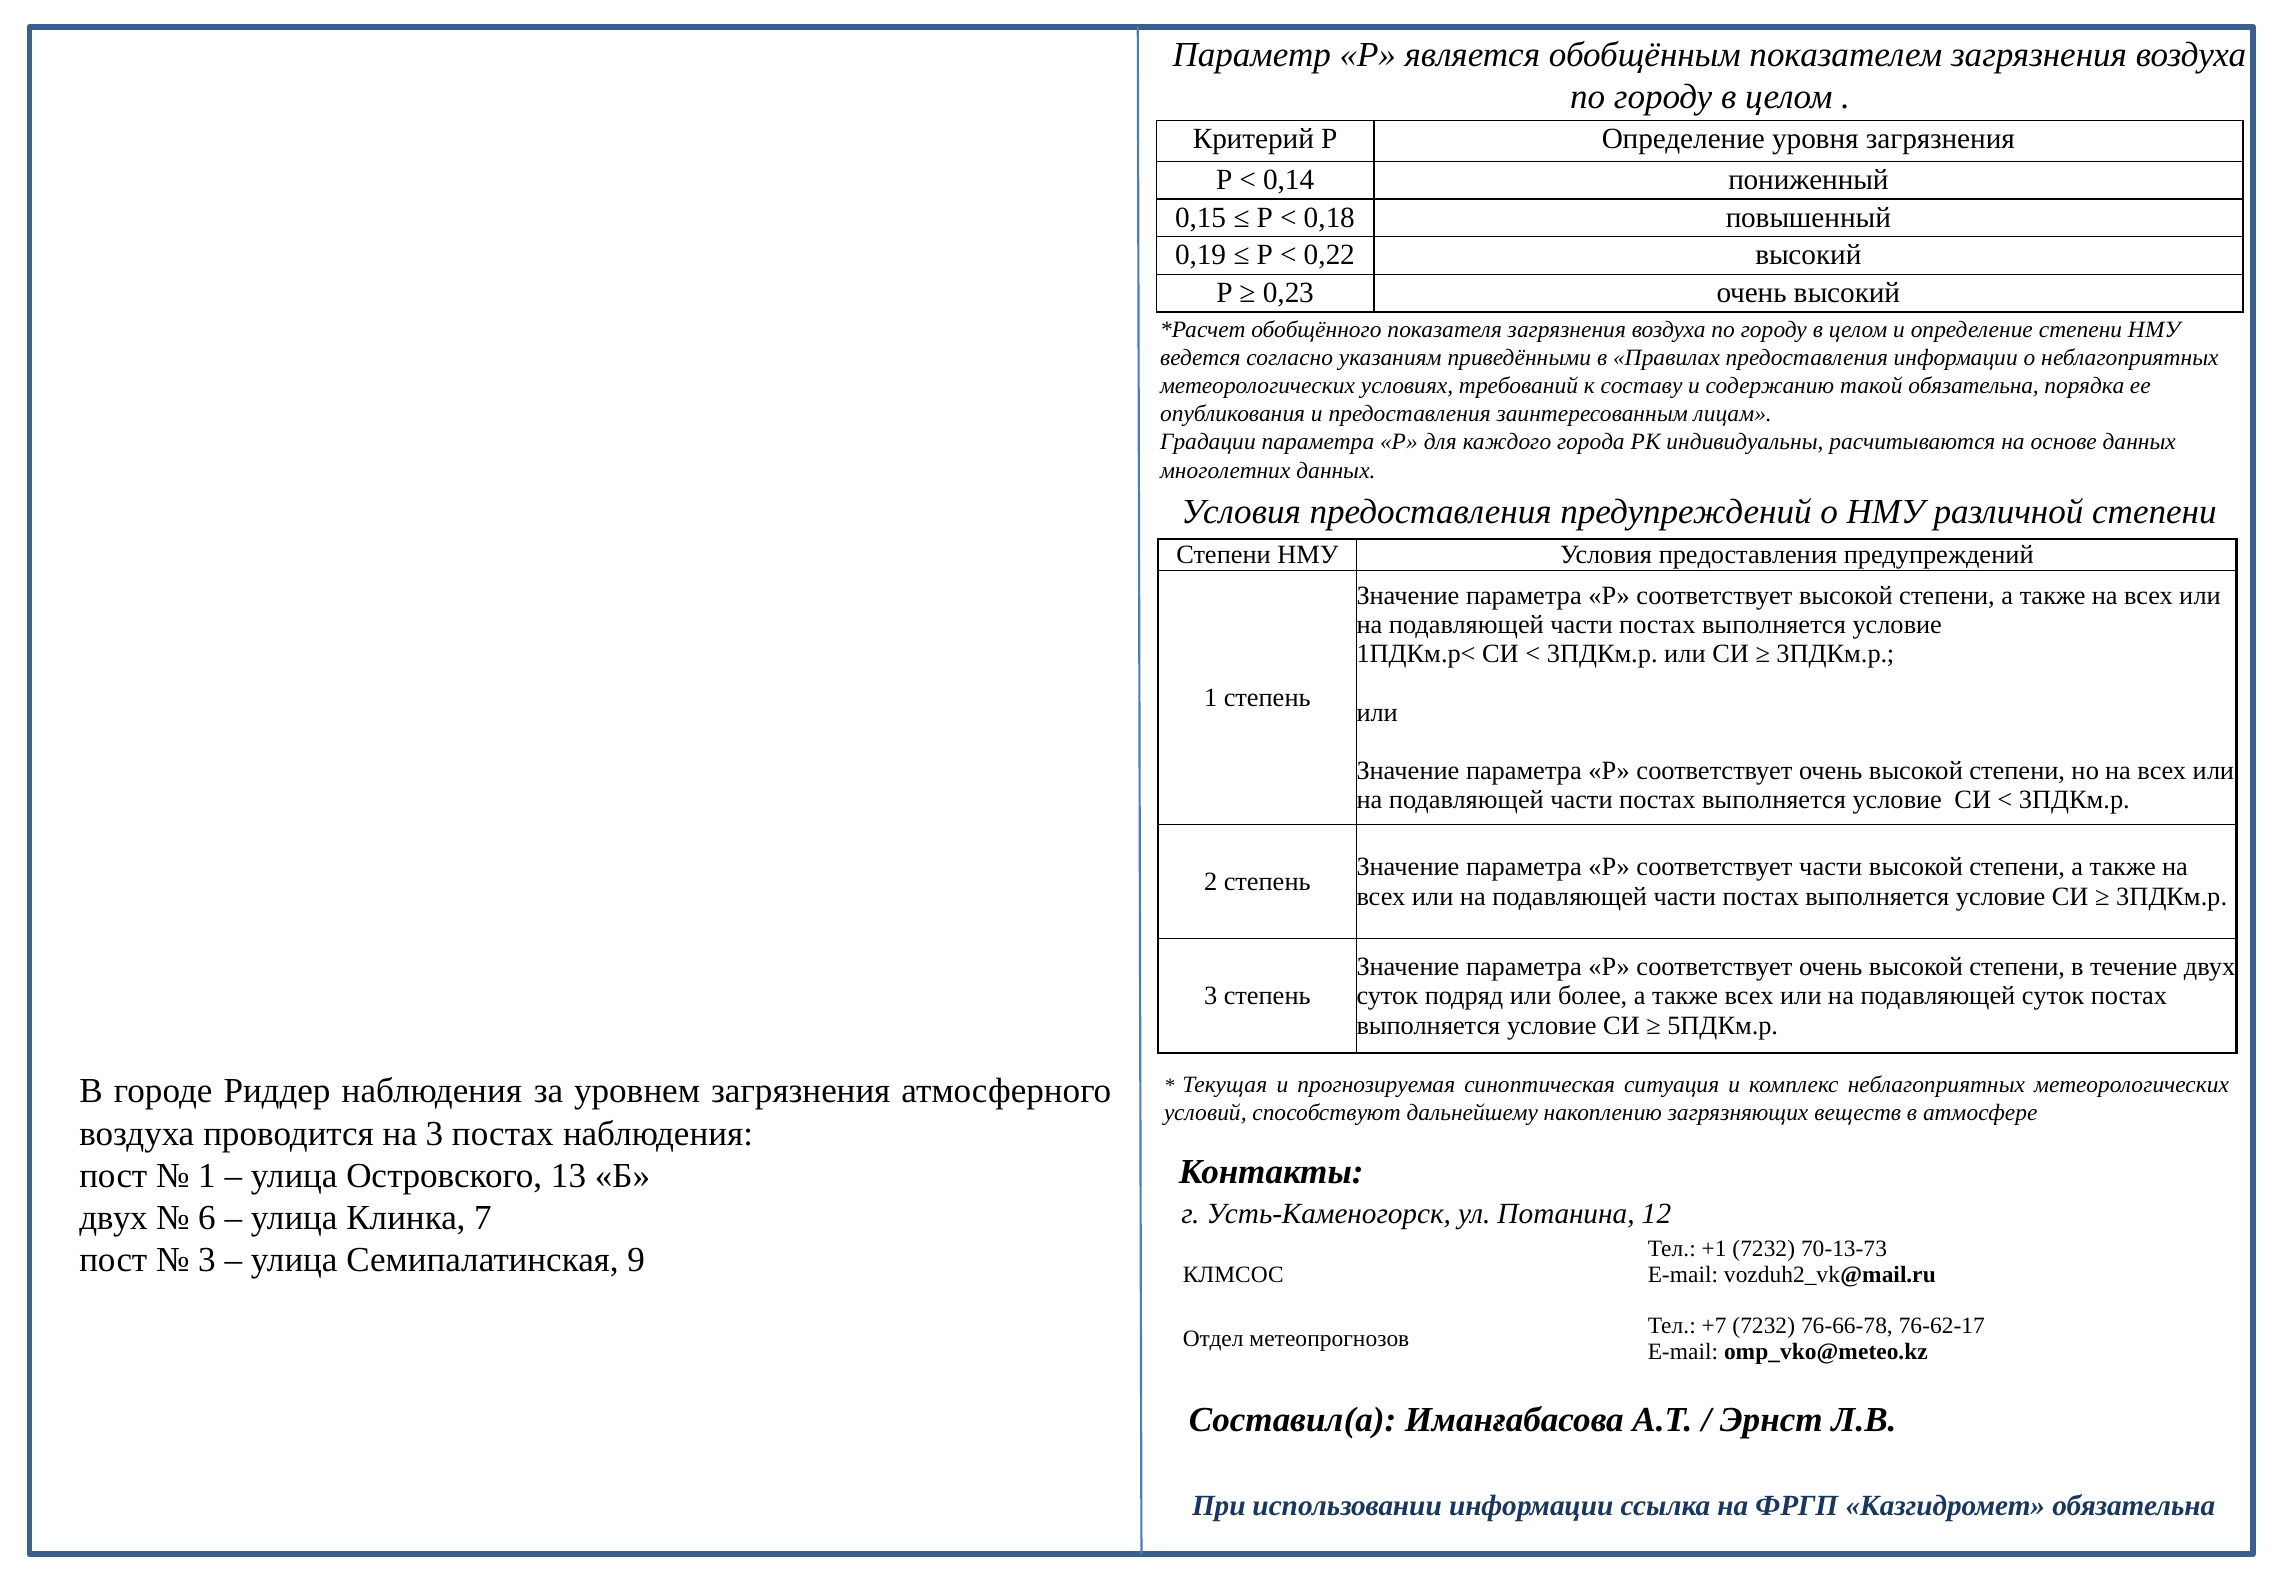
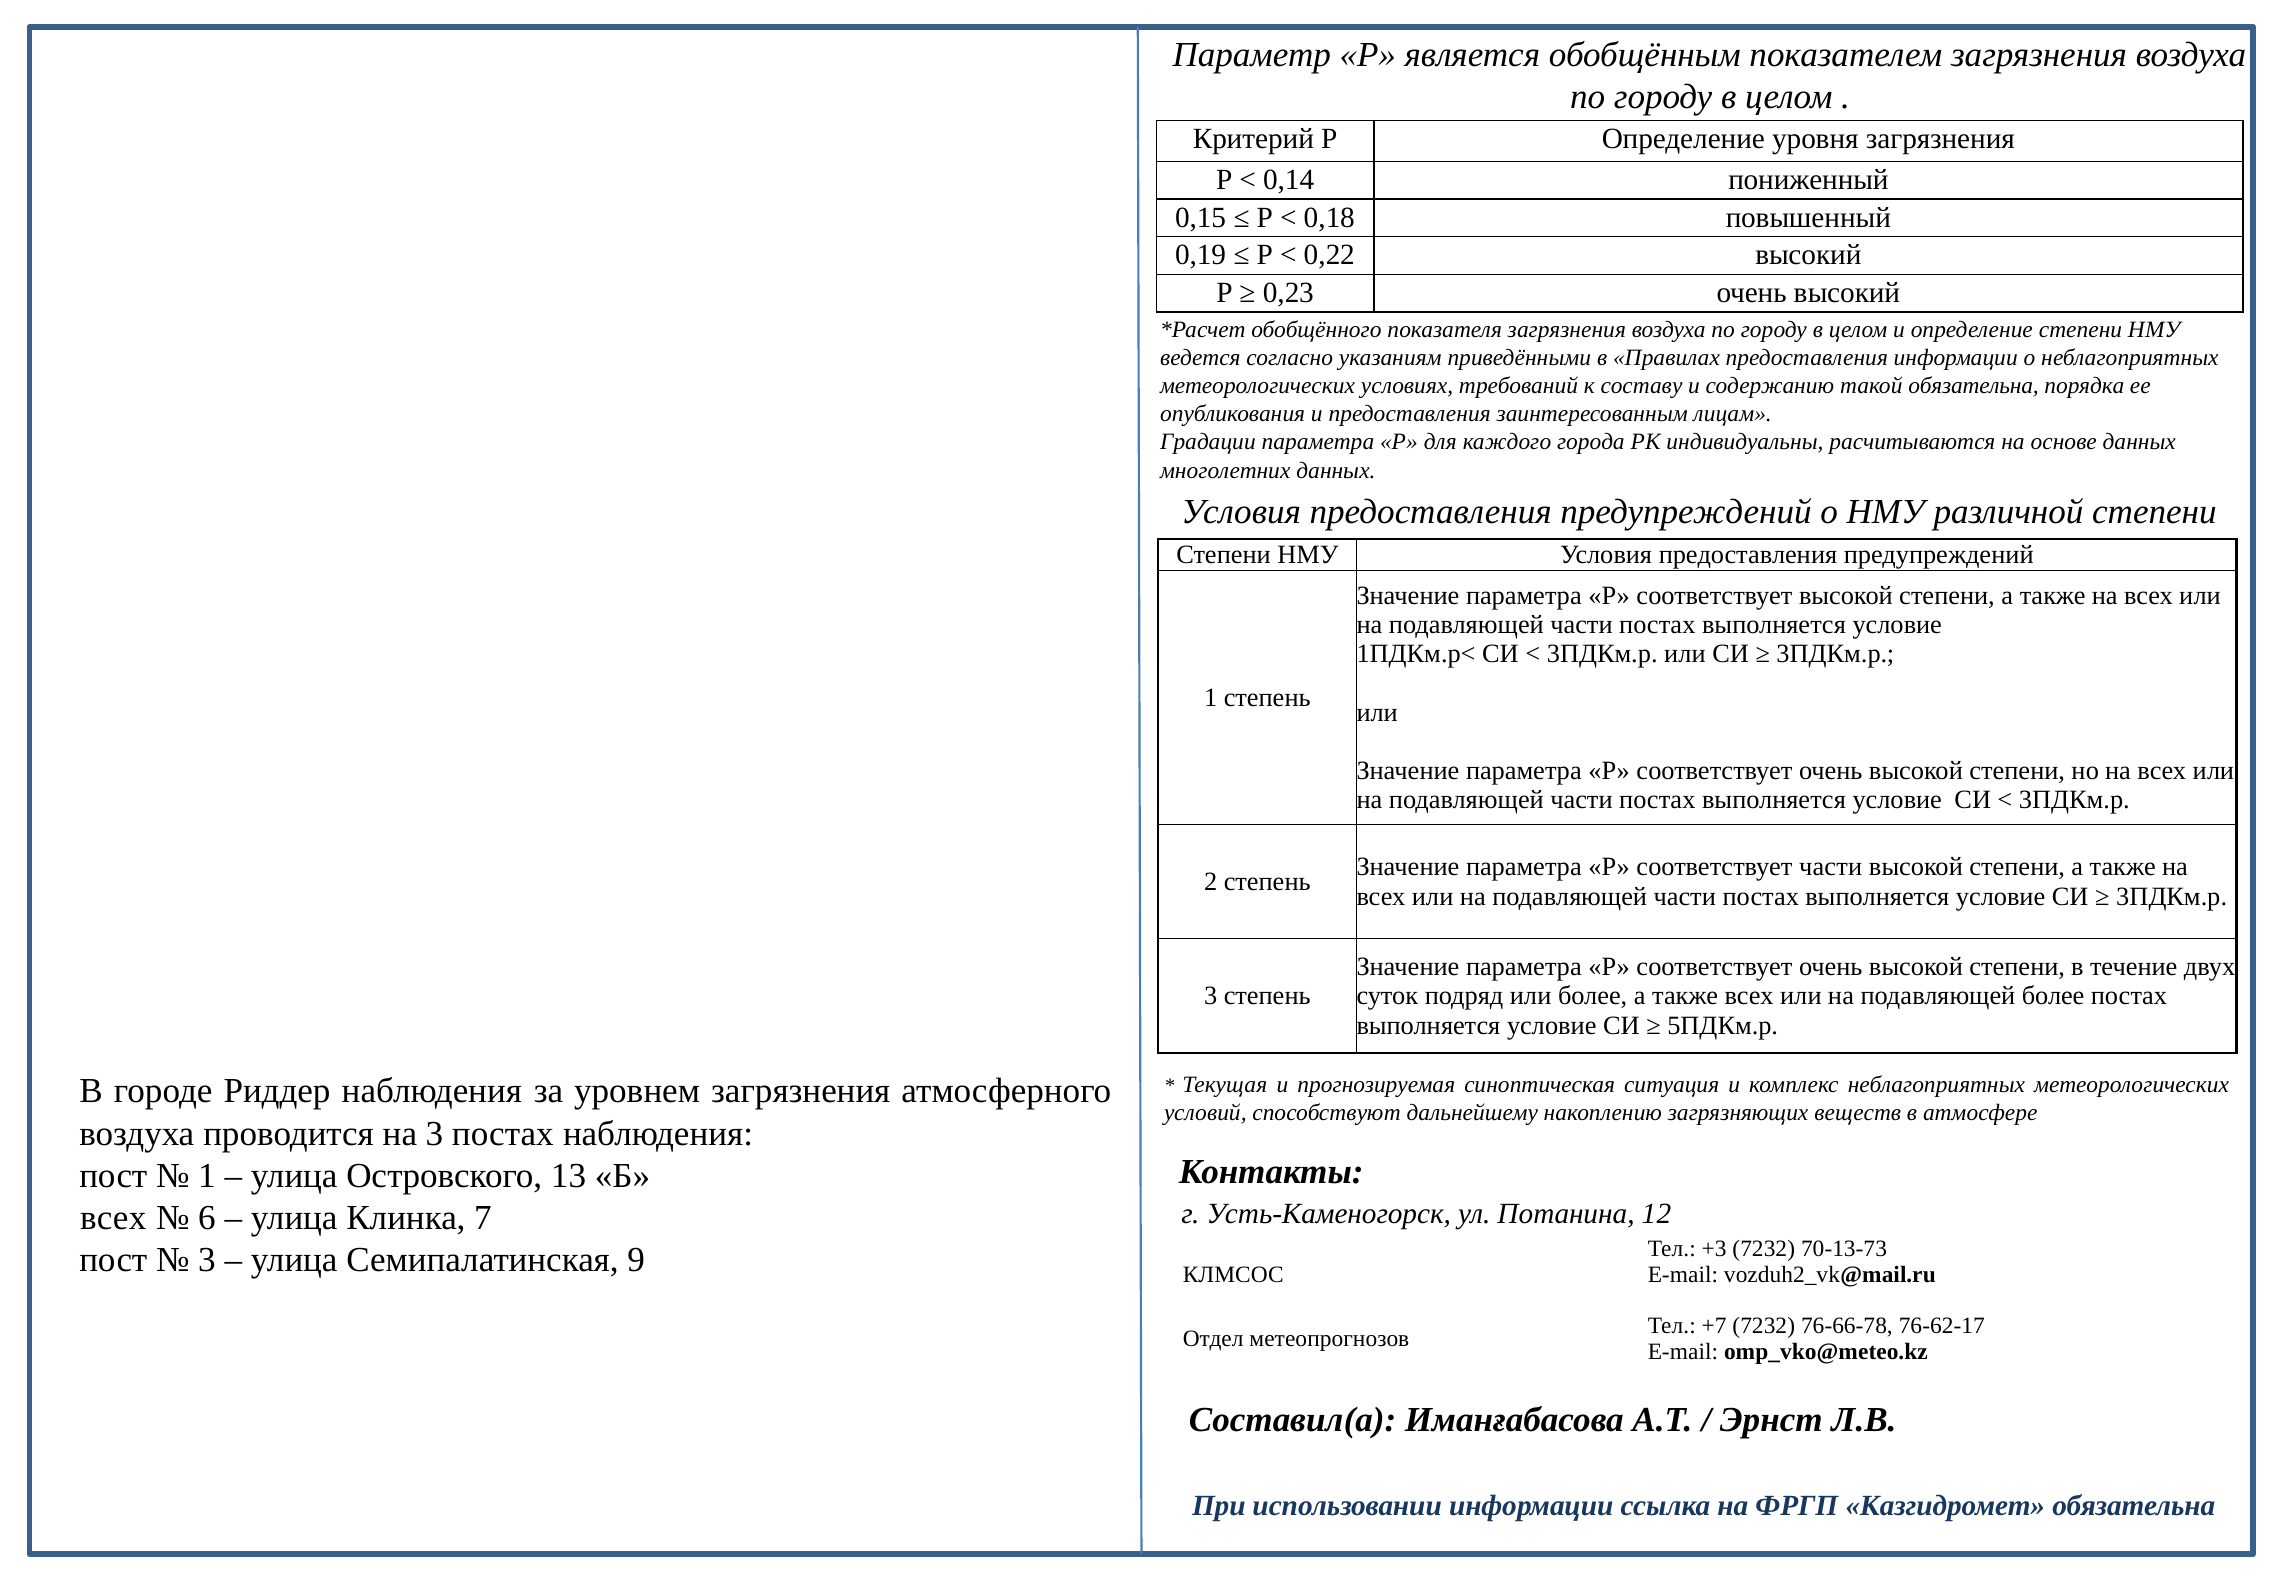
подавляющей суток: суток -> более (2053, 996)
двух: двух -> всех (113, 1217)
+1: +1 -> +3 (1714, 1248)
